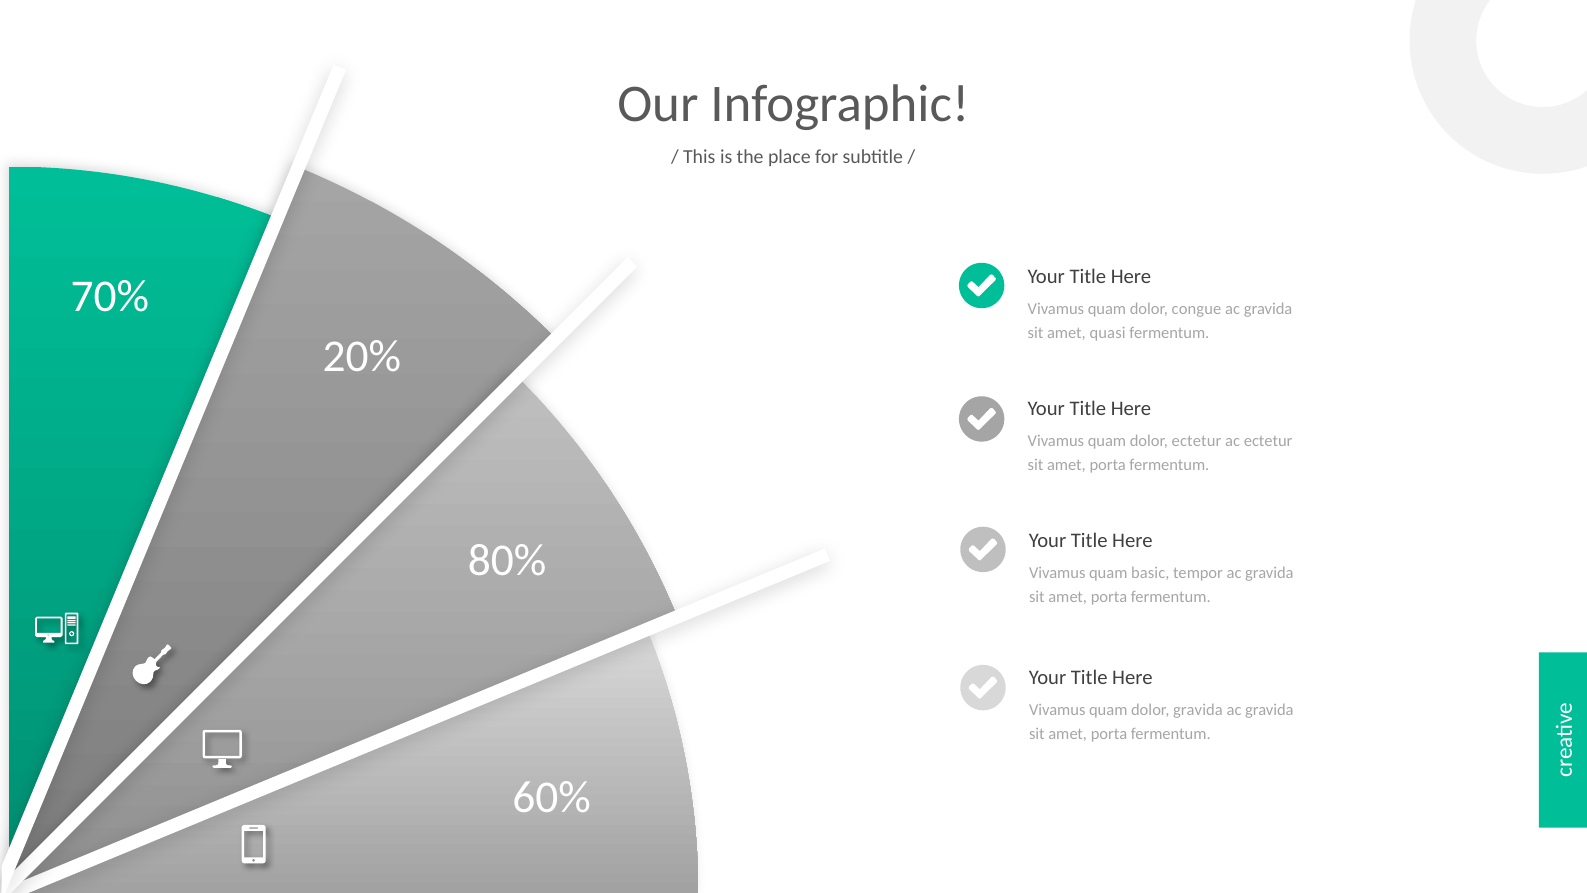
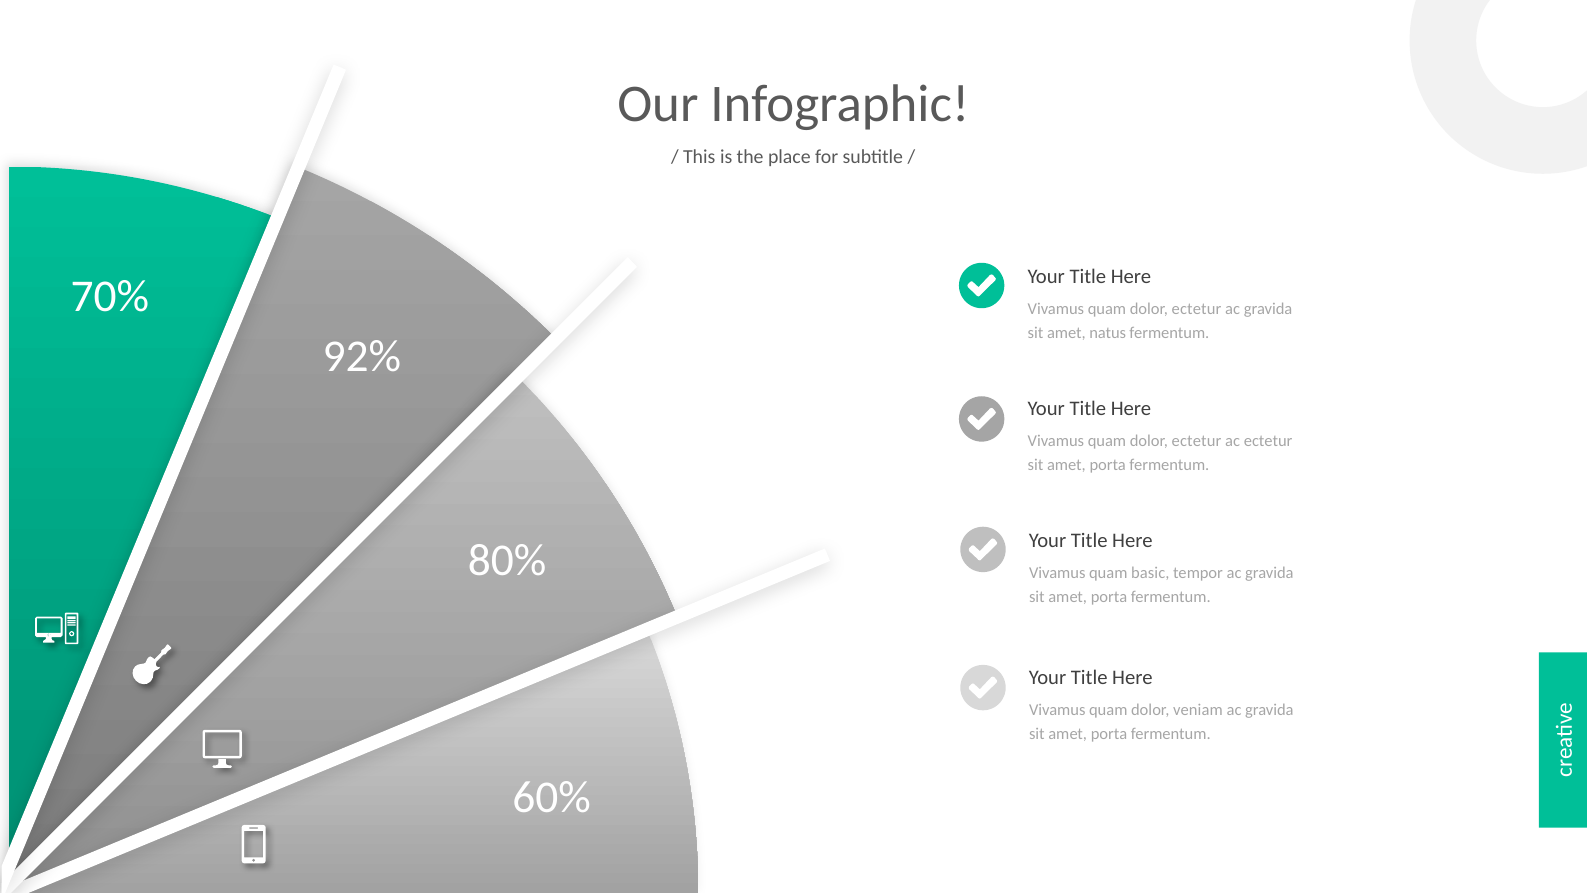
congue: congue -> ectetur (1197, 309)
quasi: quasi -> natus (1108, 333)
20%: 20% -> 92% (362, 356)
dolor gravida: gravida -> veniam (1198, 710)
